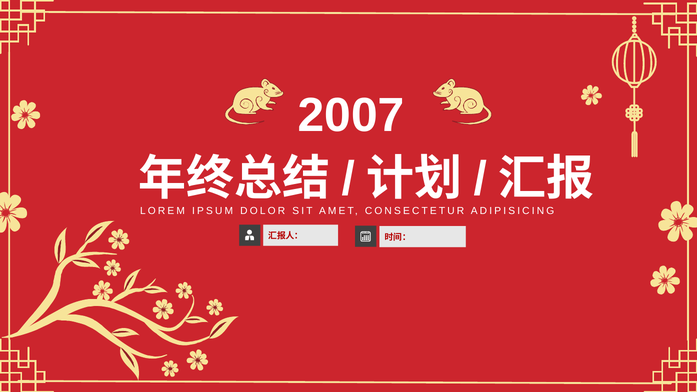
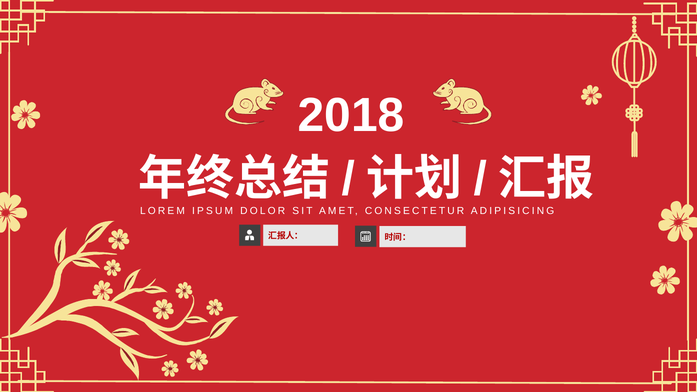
2007: 2007 -> 2018 (351, 116)
